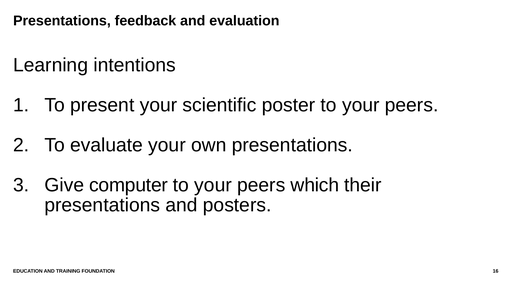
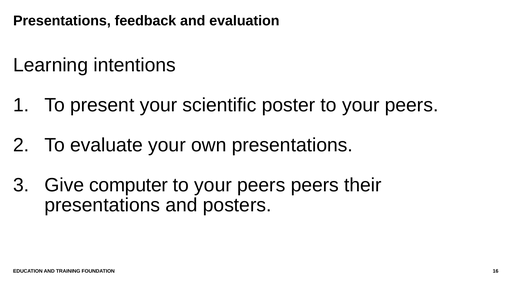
peers which: which -> peers (315, 185)
